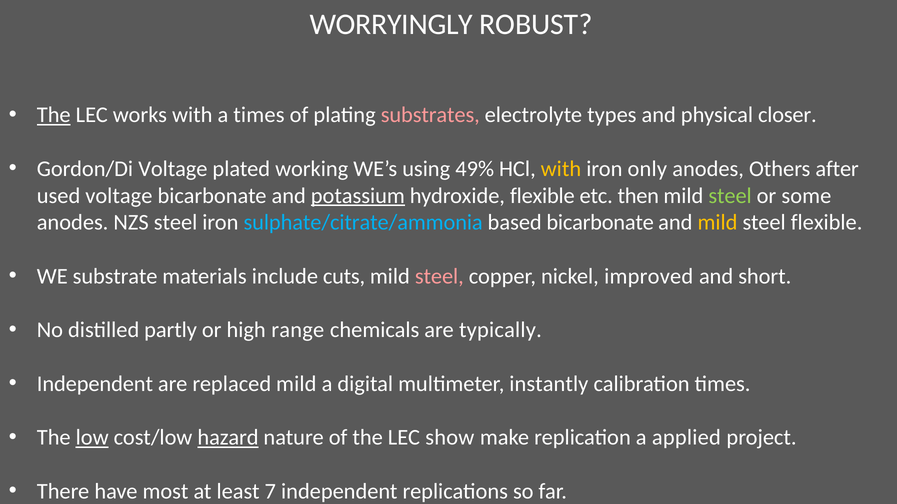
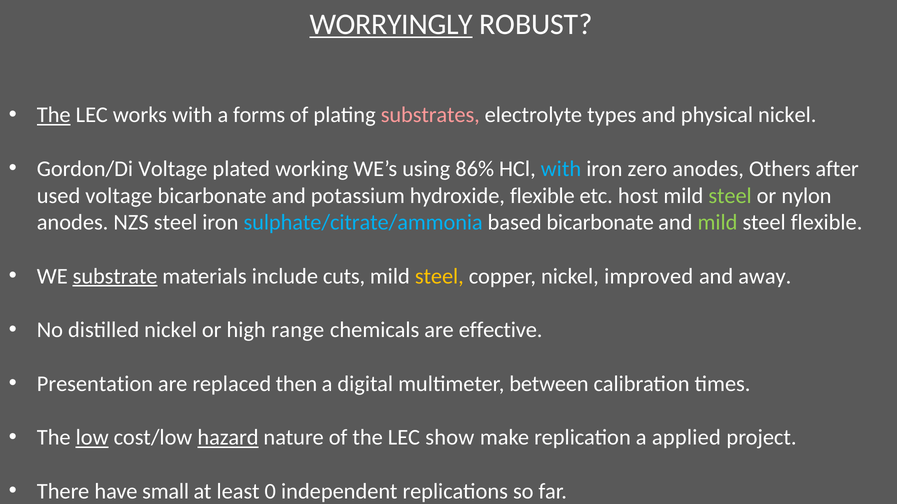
WORRYINGLY underline: none -> present (391, 24)
a times: times -> forms (259, 115)
physical closer: closer -> nickel (787, 115)
49%: 49% -> 86% (475, 169)
with colour: yellow -> light blue (561, 169)
only: only -> zero (647, 169)
potassium underline: present -> none (358, 196)
then: then -> host (638, 196)
some: some -> nylon (806, 196)
mild colour: yellow -> light green (717, 223)
substrate underline: none -> present (115, 277)
steel colour: pink -> yellow (439, 277)
short: short -> away (765, 277)
distilled partly: partly -> nickel (171, 330)
typically: typically -> effective (501, 330)
Independent: Independent -> Presentation (95, 384)
replaced mild: mild -> then (296, 384)
instantly: instantly -> between (549, 384)
most: most -> small (166, 492)
7: 7 -> 0 (270, 492)
